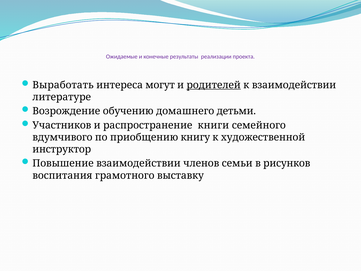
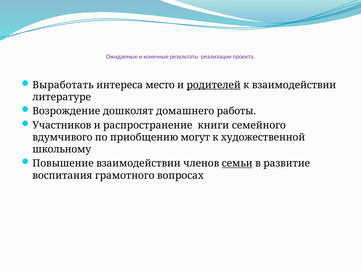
могут: могут -> место (160, 85)
обучению: обучению -> дошколят (128, 111)
детьми: детьми -> работы (236, 111)
книгу: книгу -> могут (195, 137)
инструктор: инструктор -> школьному (62, 149)
семьи underline: none -> present (237, 163)
рисунков: рисунков -> развитие (287, 163)
выставку: выставку -> вопросах (180, 175)
